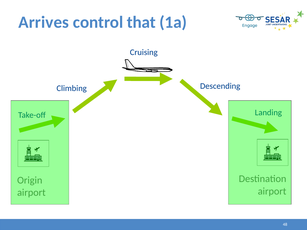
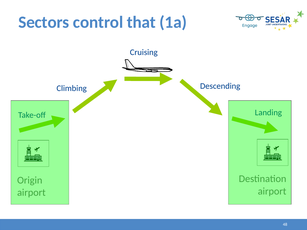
Arrives: Arrives -> Sectors (44, 22)
